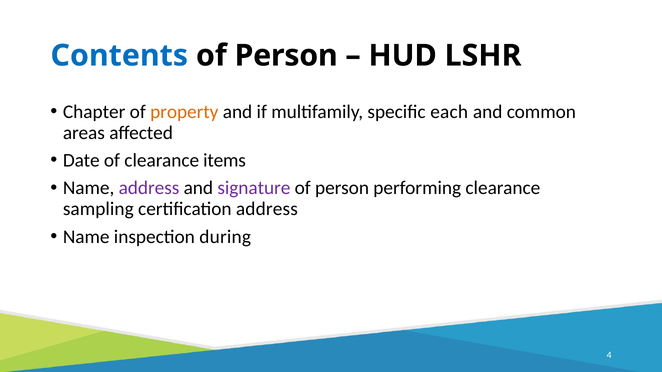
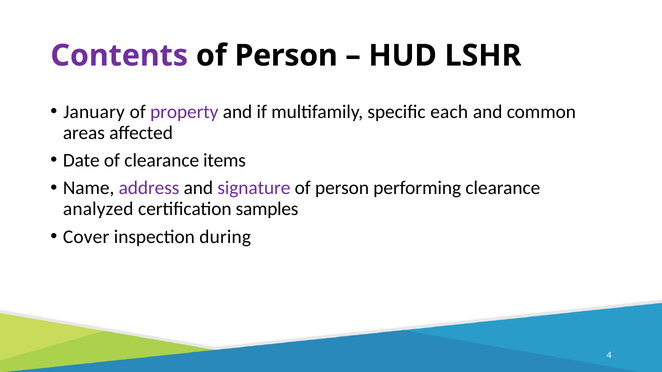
Contents colour: blue -> purple (119, 56)
Chapter: Chapter -> January (94, 112)
property colour: orange -> purple (184, 112)
sampling: sampling -> analyzed (98, 209)
certification address: address -> samples (267, 209)
Name: Name -> Cover (86, 237)
